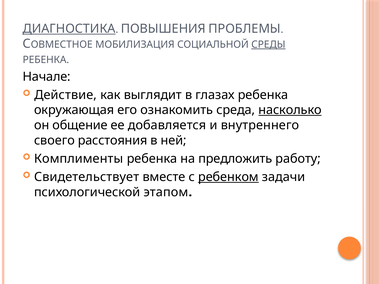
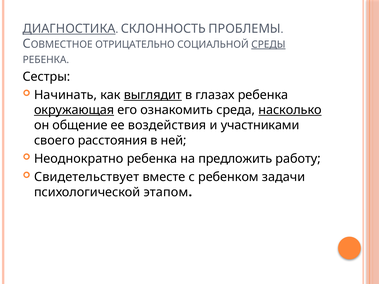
ПОВЫШЕНИЯ: ПОВЫШЕНИЯ -> СКЛОННОСТЬ (163, 29)
МОБИЛИЗАЦИЯ: МОБИЛИЗАЦИЯ -> ОТРИЦАТЕЛЬНО (135, 45)
Начале: Начале -> Сестры (47, 77)
Действие: Действие -> Начинать (66, 95)
выглядит underline: none -> present (153, 95)
окружающая underline: none -> present (74, 110)
добавляется: добавляется -> воздействия (167, 125)
внутреннего: внутреннего -> участниками (260, 125)
Комплименты: Комплименты -> Неоднократно (79, 159)
ребенком underline: present -> none (228, 177)
